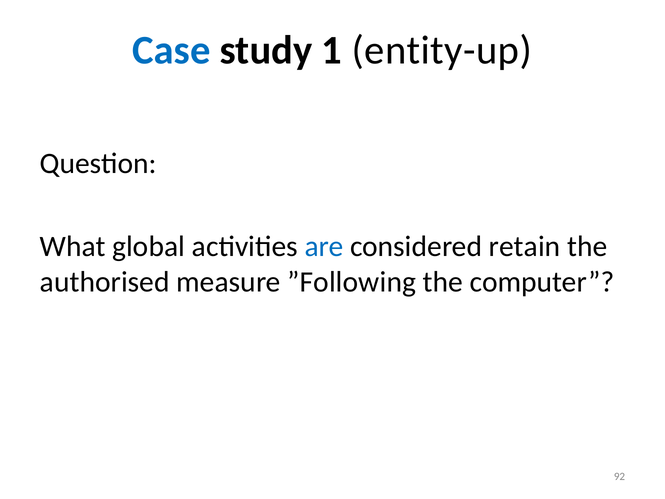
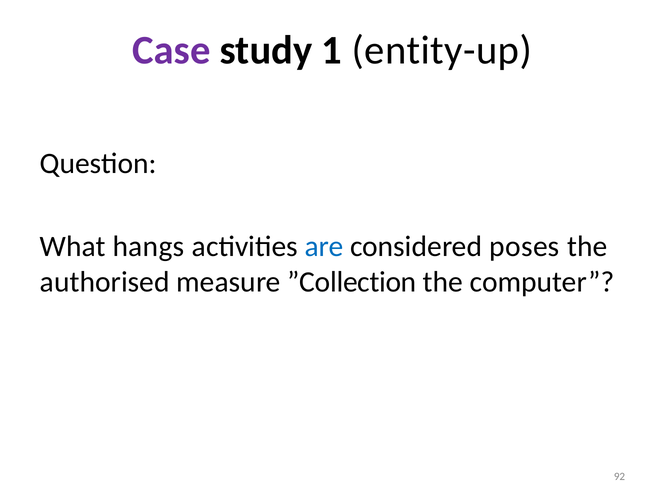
Case colour: blue -> purple (171, 50)
global: global -> hangs (149, 246)
retain: retain -> poses (525, 246)
”Following: ”Following -> ”Collection (352, 282)
